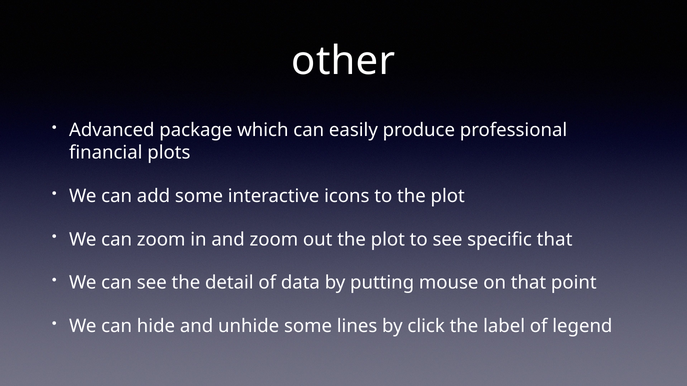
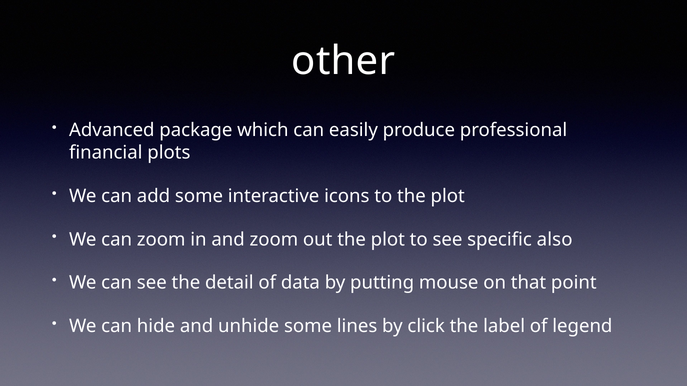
specific that: that -> also (555, 240)
